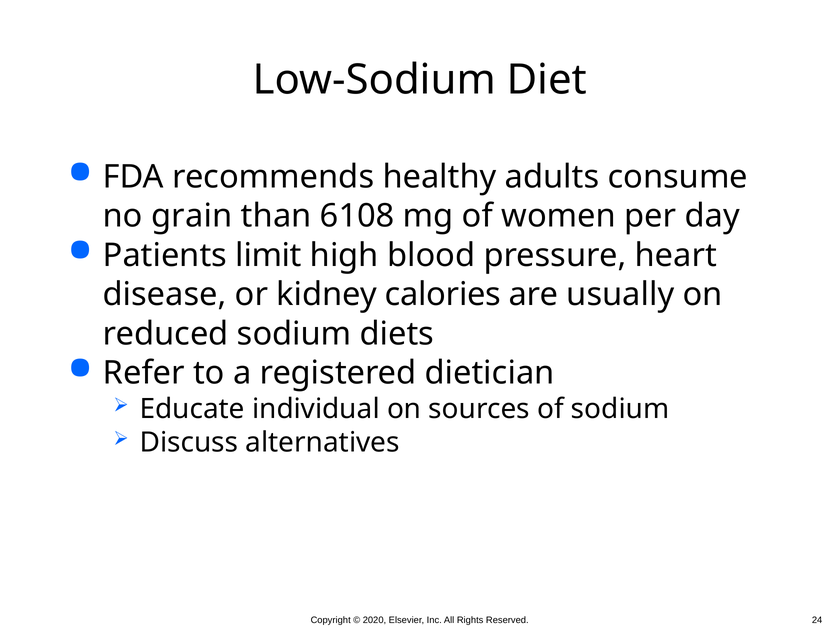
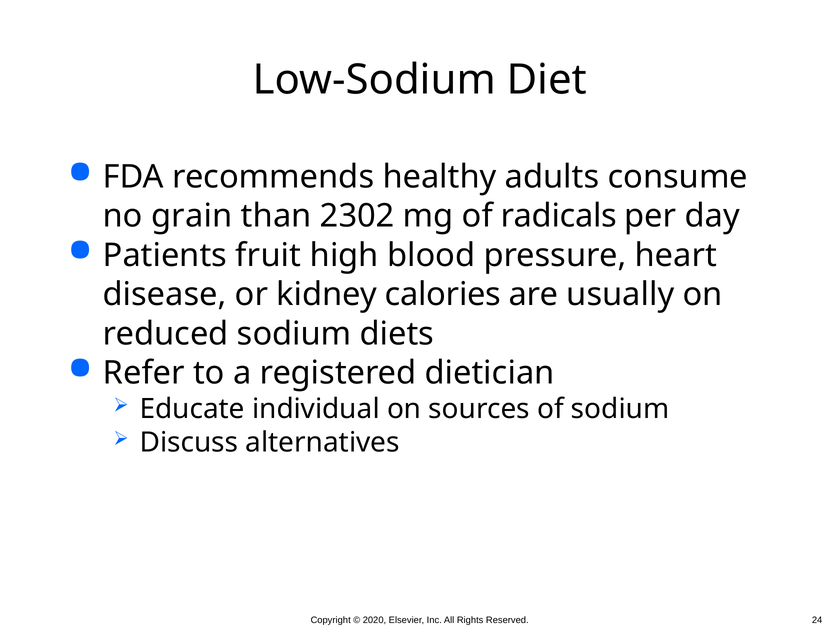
6108: 6108 -> 2302 (357, 216)
women: women -> radicals (559, 216)
limit: limit -> fruit (268, 255)
